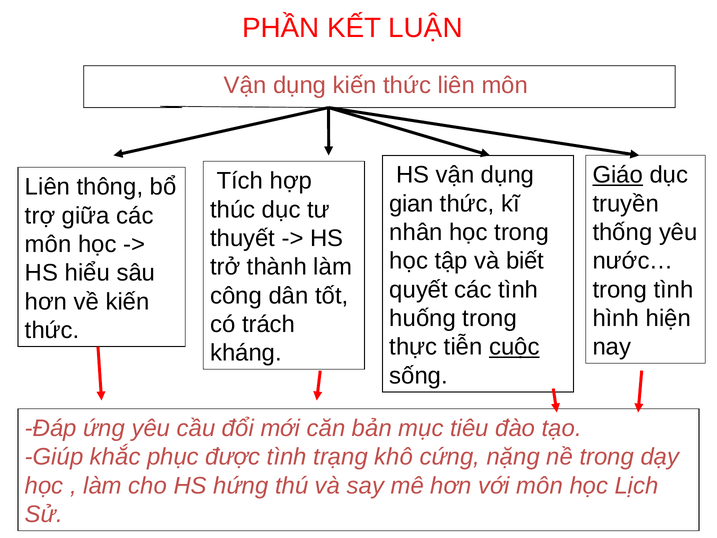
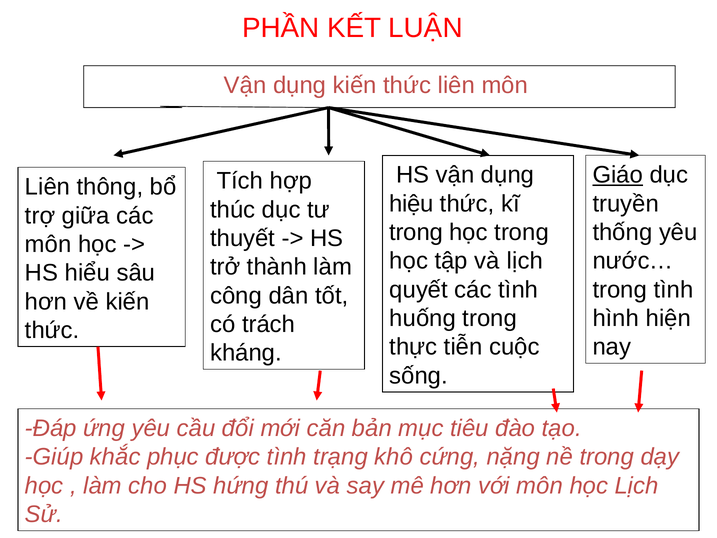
gian: gian -> hiệu (411, 204)
nhân: nhân -> trong (416, 232)
và biết: biết -> lịch (525, 261)
cuộc underline: present -> none (514, 347)
